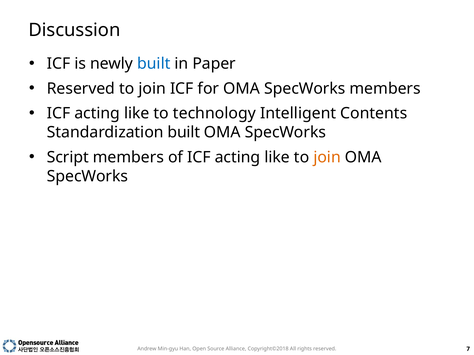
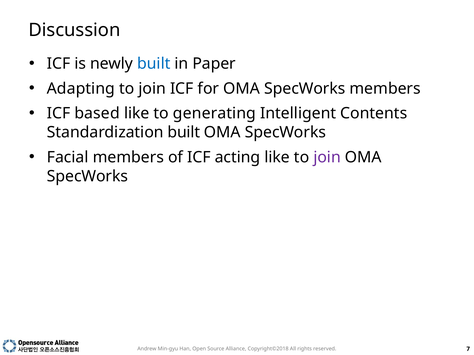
Reserved: Reserved -> Adapting (81, 89)
acting: acting -> based (97, 114)
technology: technology -> generating (214, 114)
Script: Script -> Facial (68, 157)
join colour: orange -> purple (327, 157)
